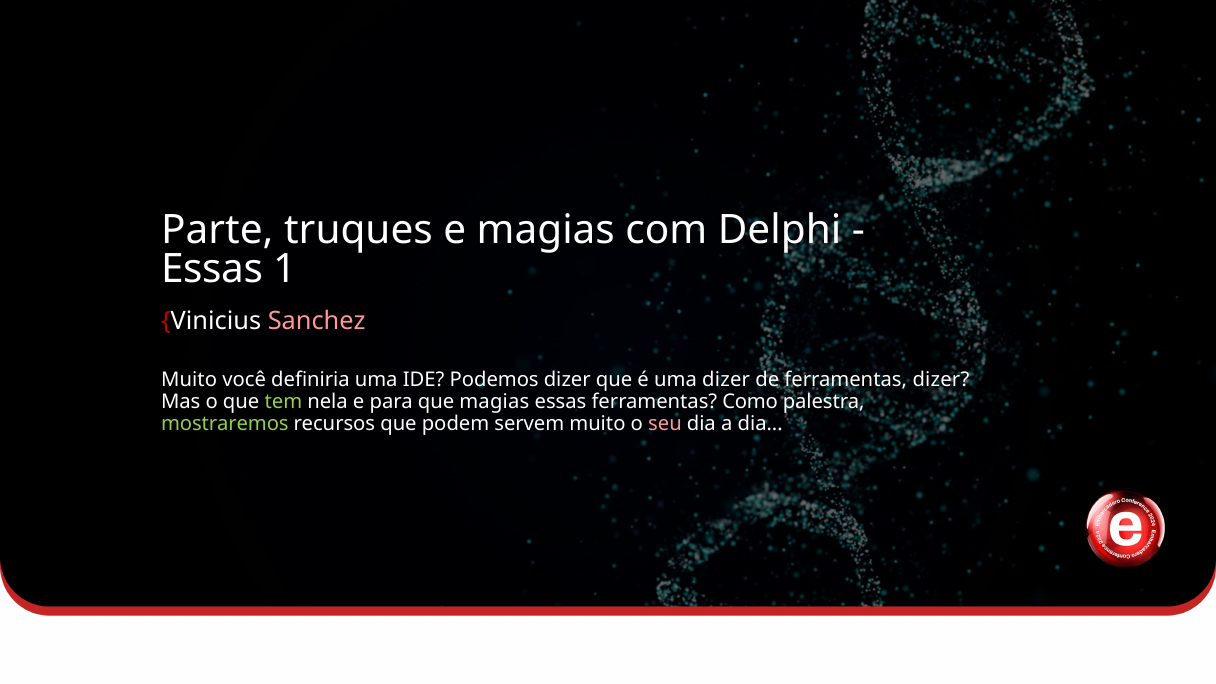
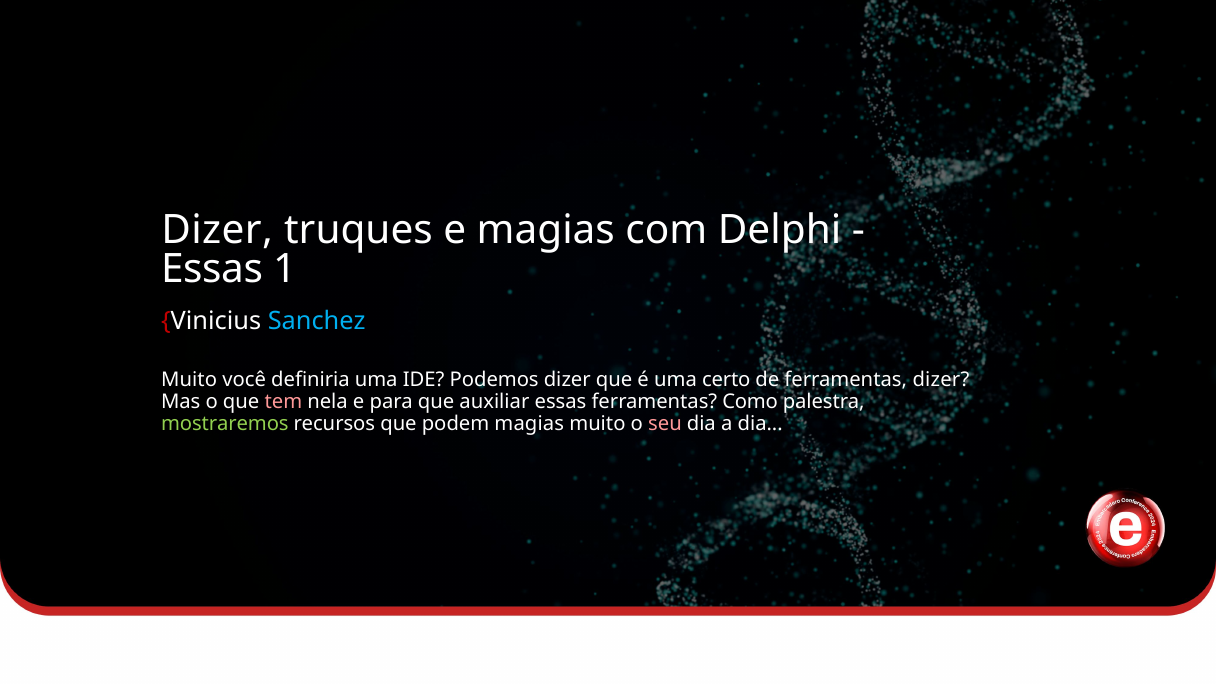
Parte: Parte -> Dizer (217, 230)
Sanchez colour: pink -> light blue (317, 321)
uma dizer: dizer -> certo (726, 380)
tem colour: light green -> pink (283, 402)
que magias: magias -> auxiliar (494, 402)
podem servem: servem -> magias (529, 423)
